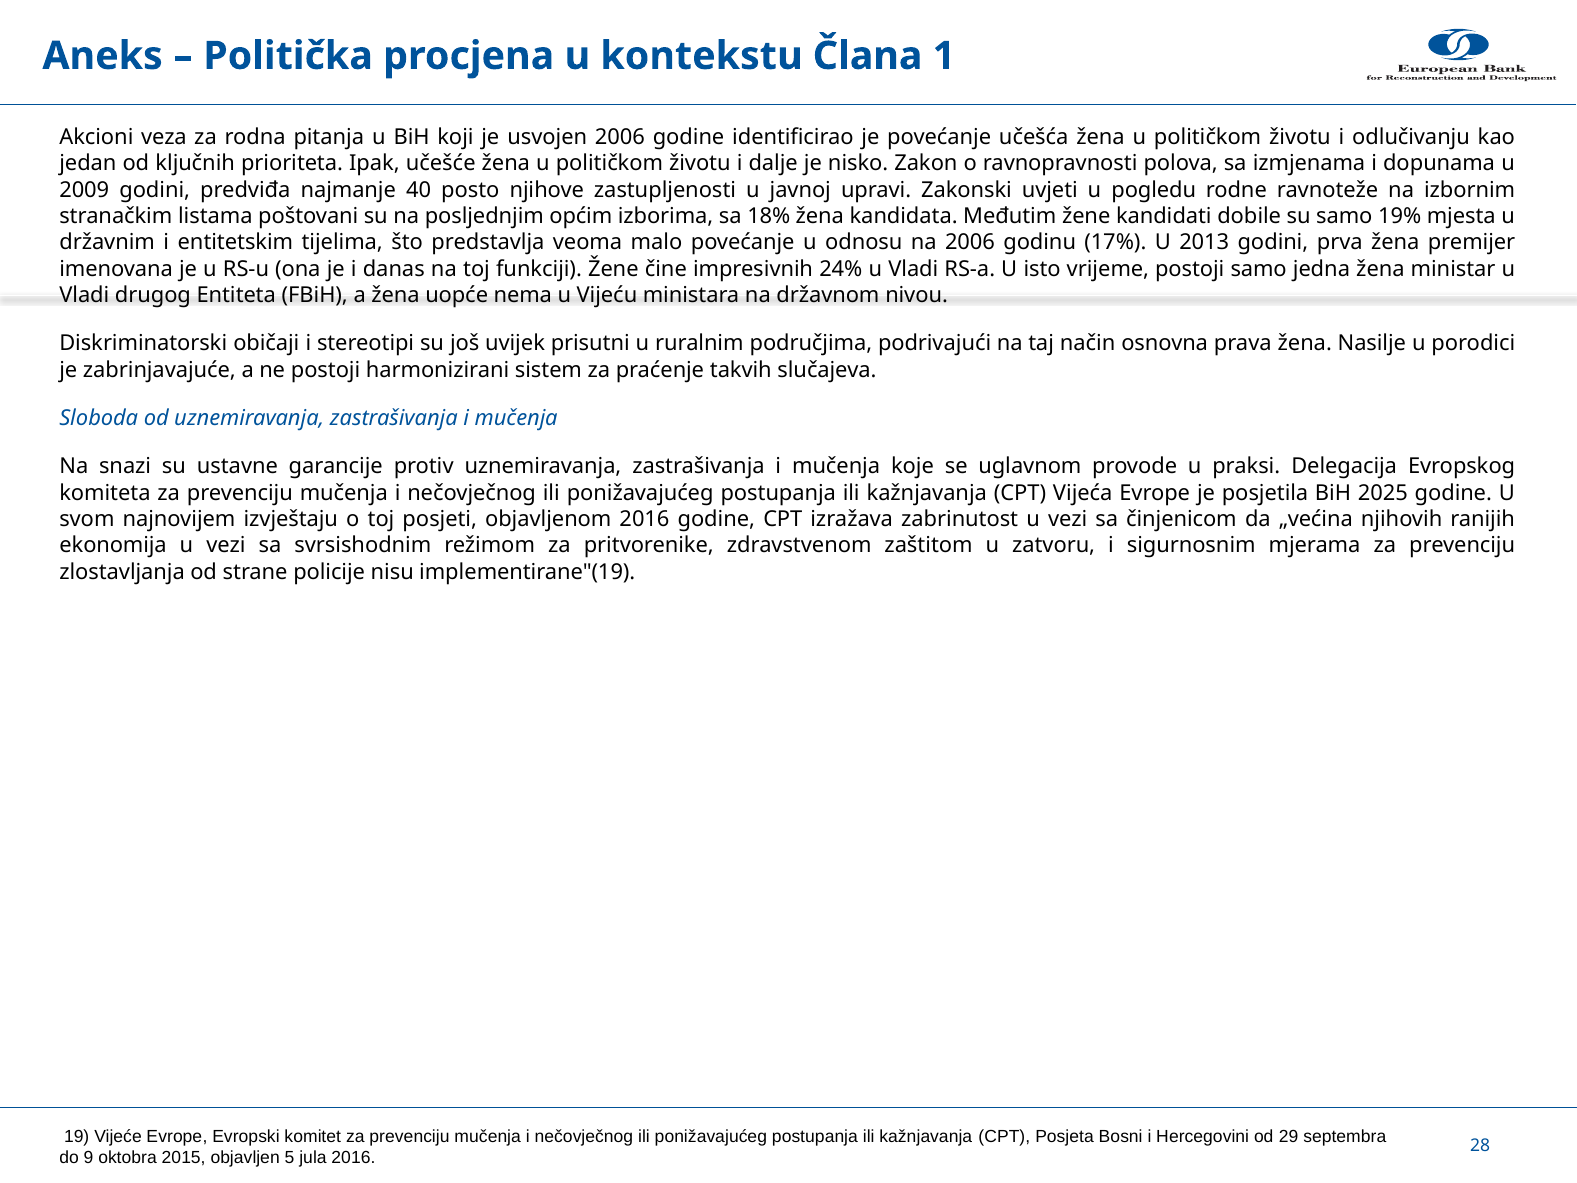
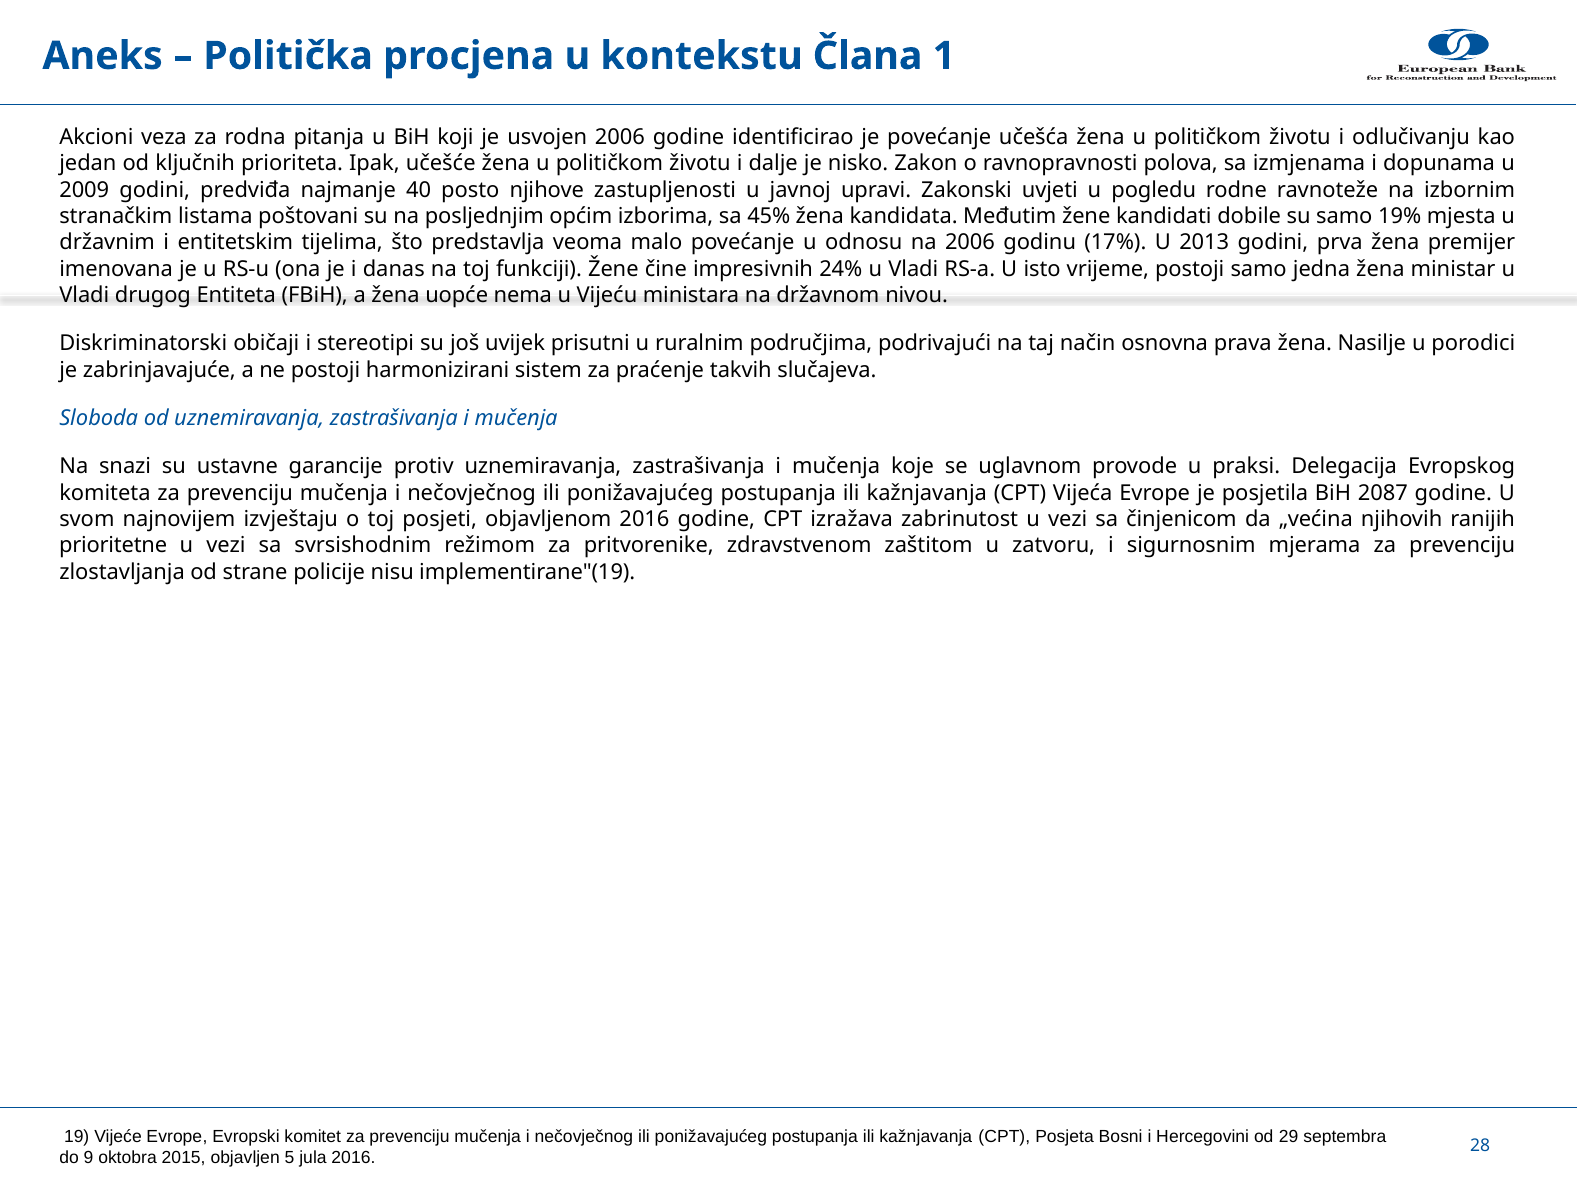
18%: 18% -> 45% (769, 216)
2025: 2025 -> 2087 (1383, 493)
ekonomija: ekonomija -> prioritetne (113, 545)
